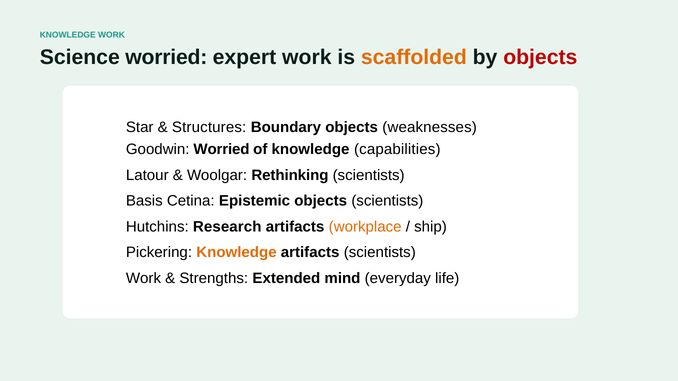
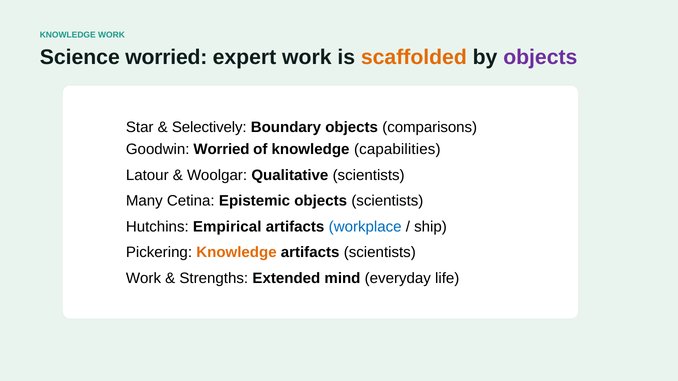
objects colour: red -> purple (540, 58)
Structures: Structures -> Selectively (209, 127)
weaknesses: weaknesses -> comparisons (430, 127)
Rethinking: Rethinking -> Qualitative (290, 175)
Basis: Basis -> Many (144, 201)
Research: Research -> Empirical (227, 227)
workplace colour: orange -> blue (365, 227)
